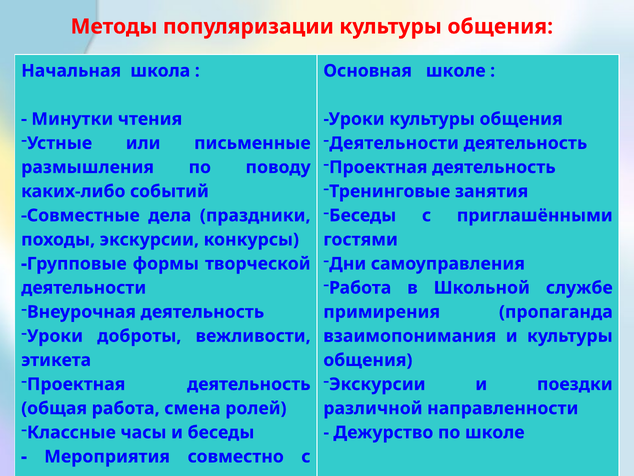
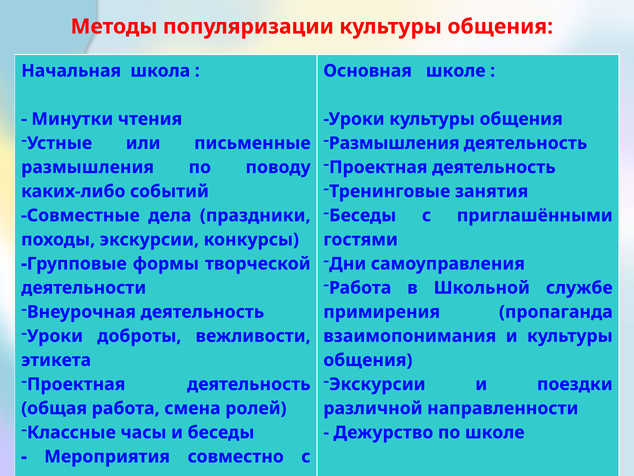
Деятельности: Деятельности -> Размышления (394, 143)
